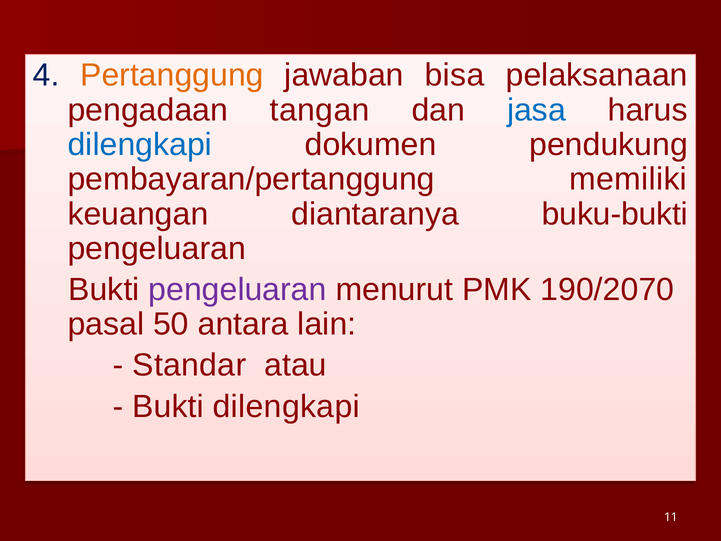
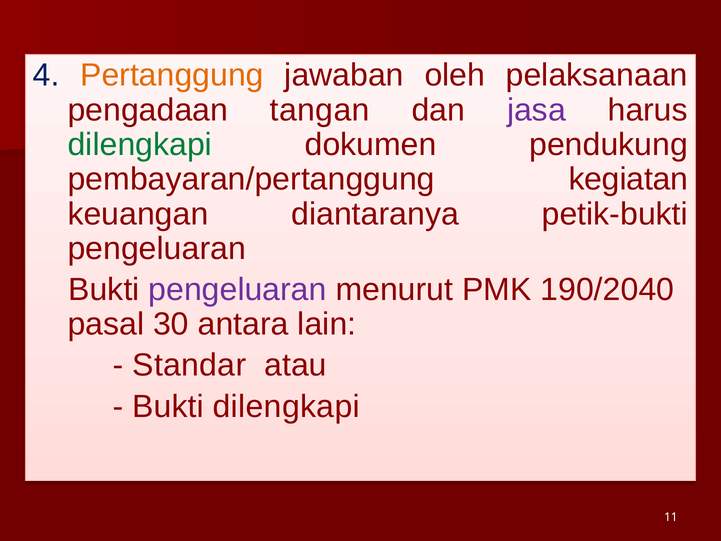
bisa: bisa -> oleh (455, 75)
jasa colour: blue -> purple (536, 110)
dilengkapi colour: blue -> green (140, 145)
memiliki: memiliki -> kegiatan (628, 179)
buku-bukti: buku-bukti -> petik-bukti (615, 214)
190/2070: 190/2070 -> 190/2040 (607, 290)
50: 50 -> 30 (171, 324)
